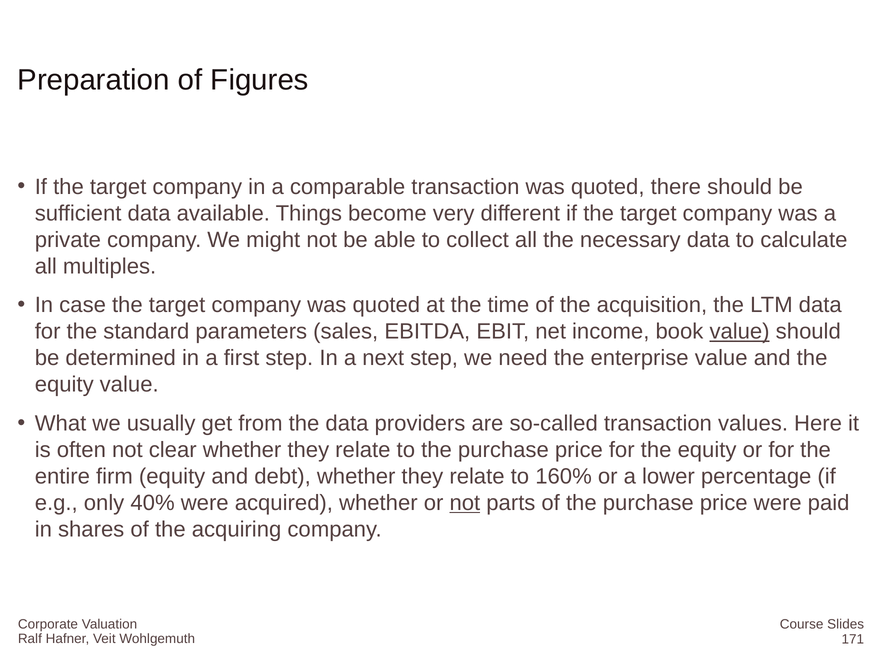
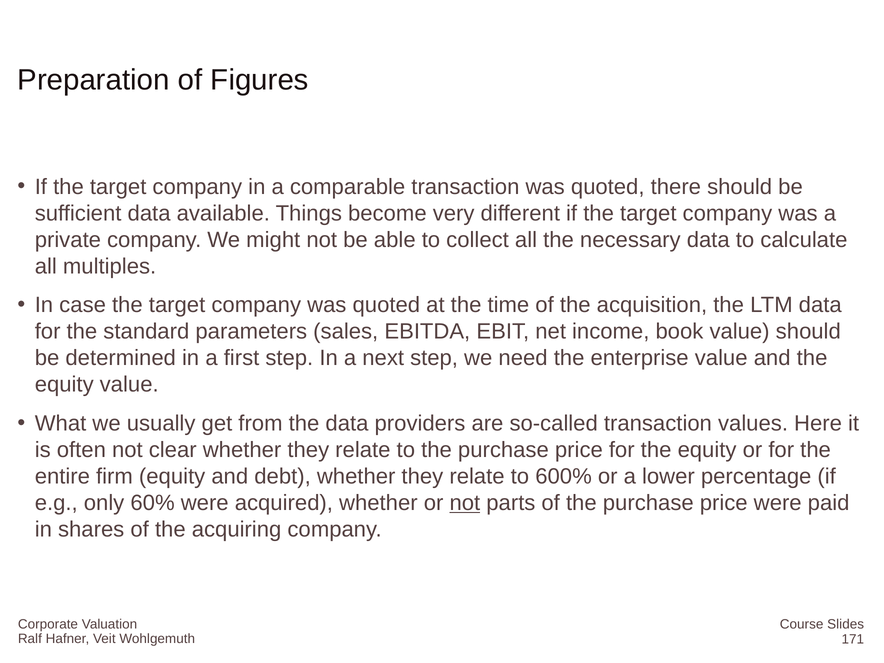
value underline: present -> none (740, 332)
160%: 160% -> 600% (564, 477)
40%: 40% -> 60% (153, 503)
